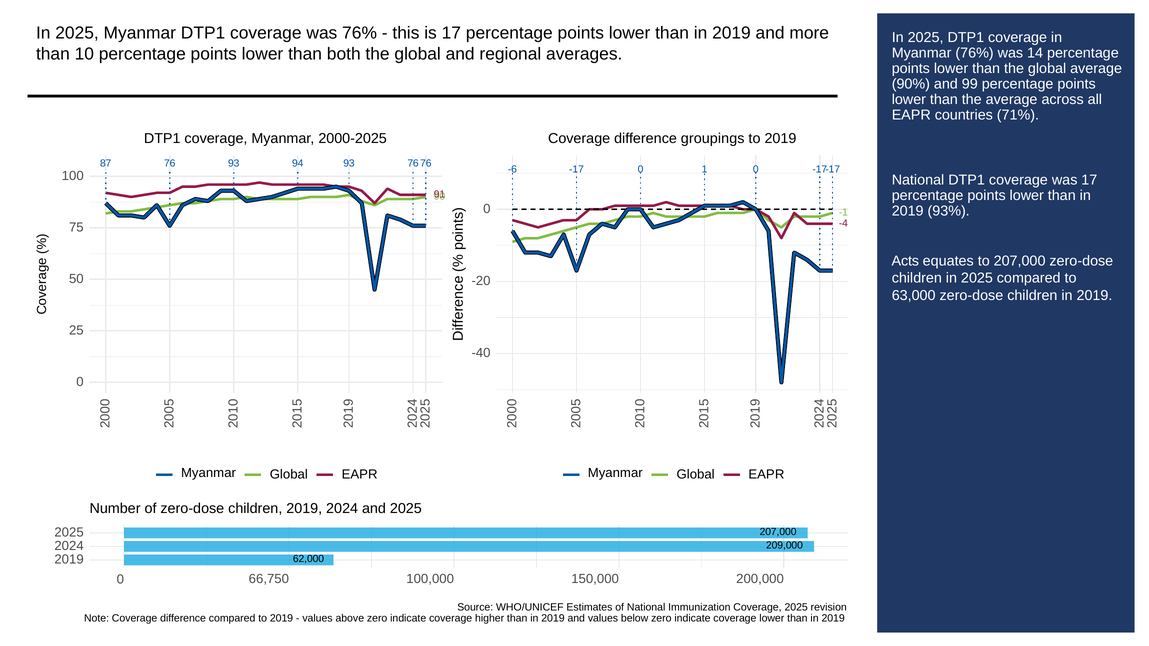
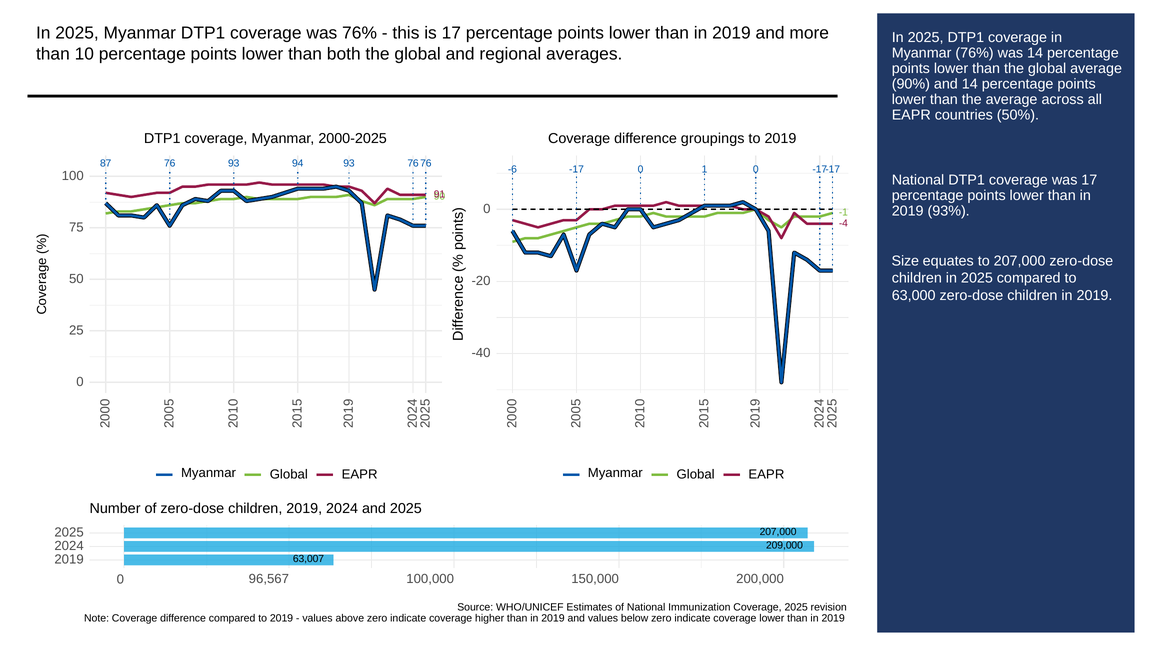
and 99: 99 -> 14 (970, 84)
71%: 71% -> 50% (1018, 115)
Acts: Acts -> Size (905, 261)
62,000: 62,000 -> 63,007 (308, 559)
66,750: 66,750 -> 96,567 (269, 579)
